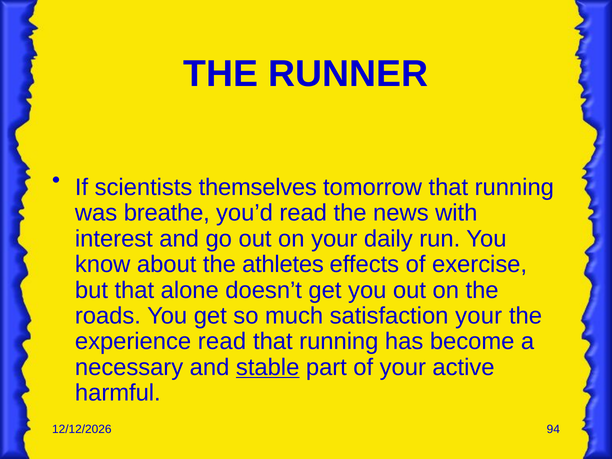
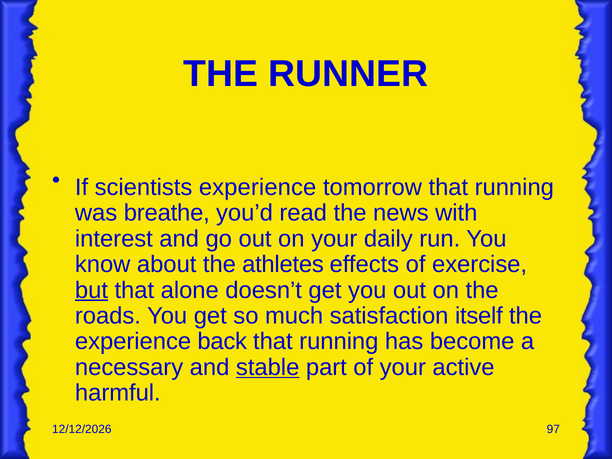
scientists themselves: themselves -> experience (258, 187)
but underline: none -> present (91, 290)
satisfaction your: your -> itself (479, 316)
experience read: read -> back (222, 342)
94: 94 -> 97 (553, 429)
